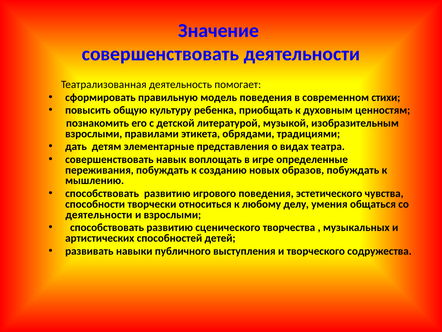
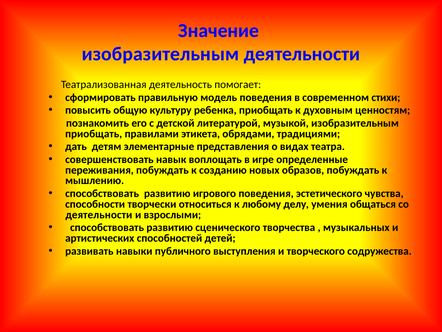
совершенствовать: совершенствовать -> изобразительным (160, 54)
взрослыми: взрослыми -> приобщать (94, 133)
